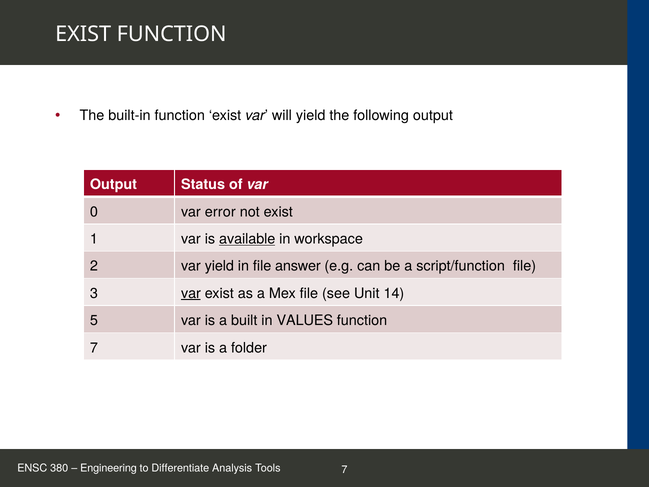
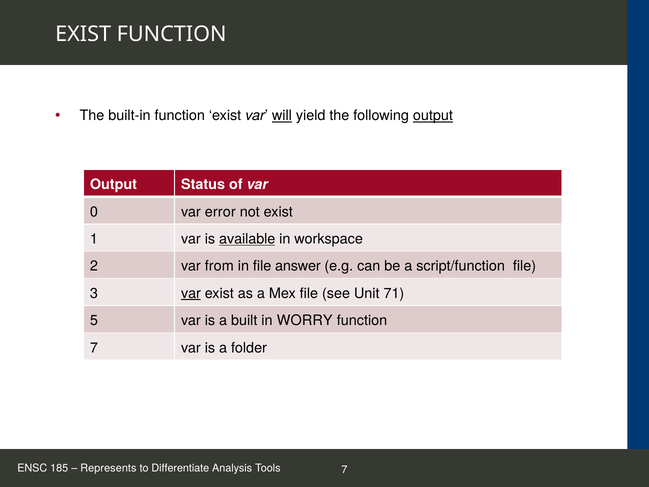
will underline: none -> present (282, 116)
output underline: none -> present (433, 116)
var yield: yield -> from (219, 266)
14: 14 -> 71 (394, 293)
VALUES: VALUES -> WORRY (305, 320)
380: 380 -> 185 (59, 468)
Engineering: Engineering -> Represents (108, 468)
